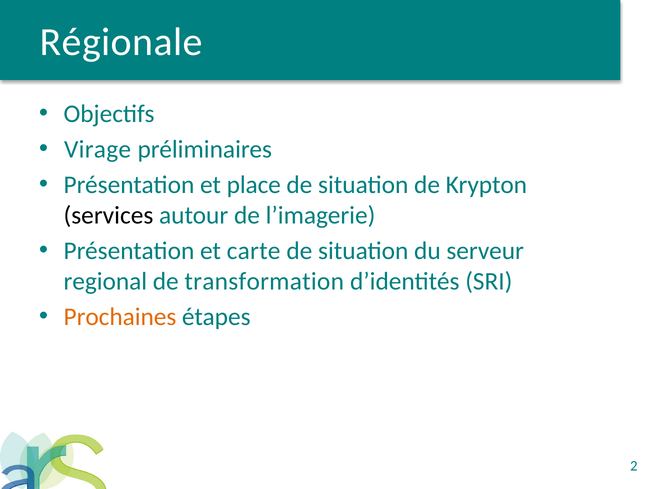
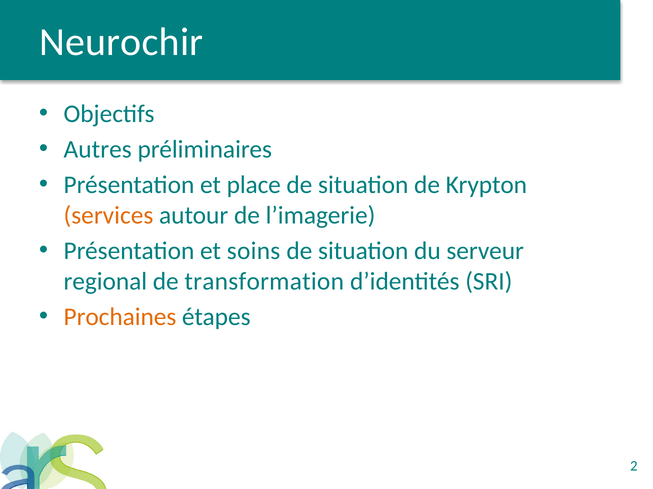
Régionale: Régionale -> Neurochir (121, 42)
Virage: Virage -> Autres (98, 150)
services colour: black -> orange (108, 216)
carte: carte -> soins (254, 251)
